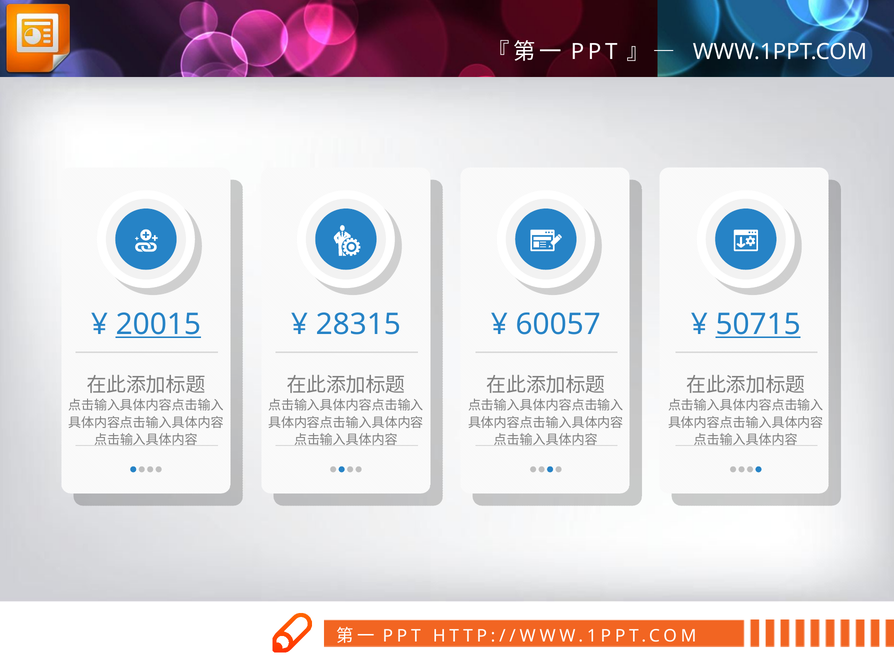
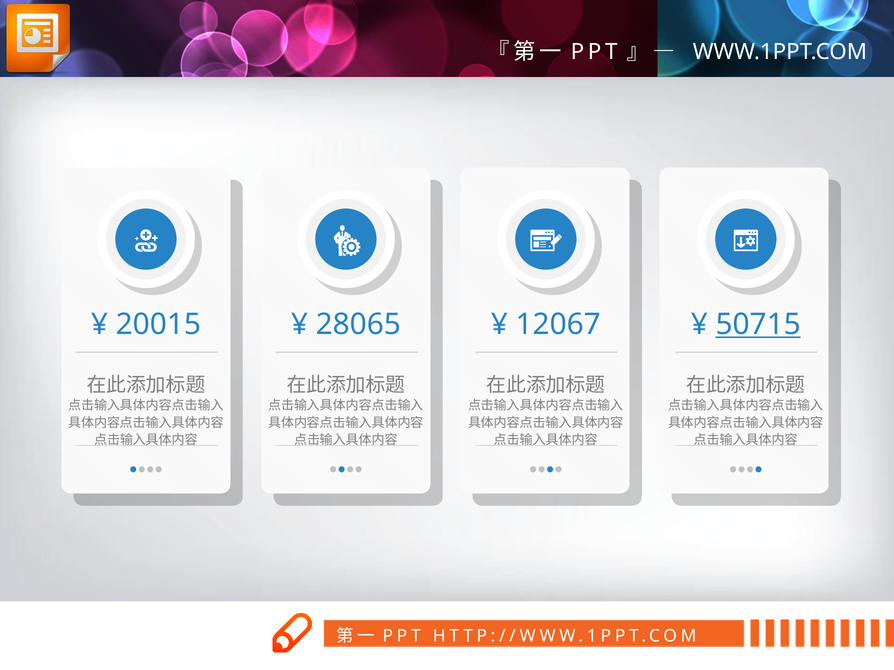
20015 underline: present -> none (158, 325)
28315: 28315 -> 28065 (358, 325)
60057: 60057 -> 12067 (558, 325)
